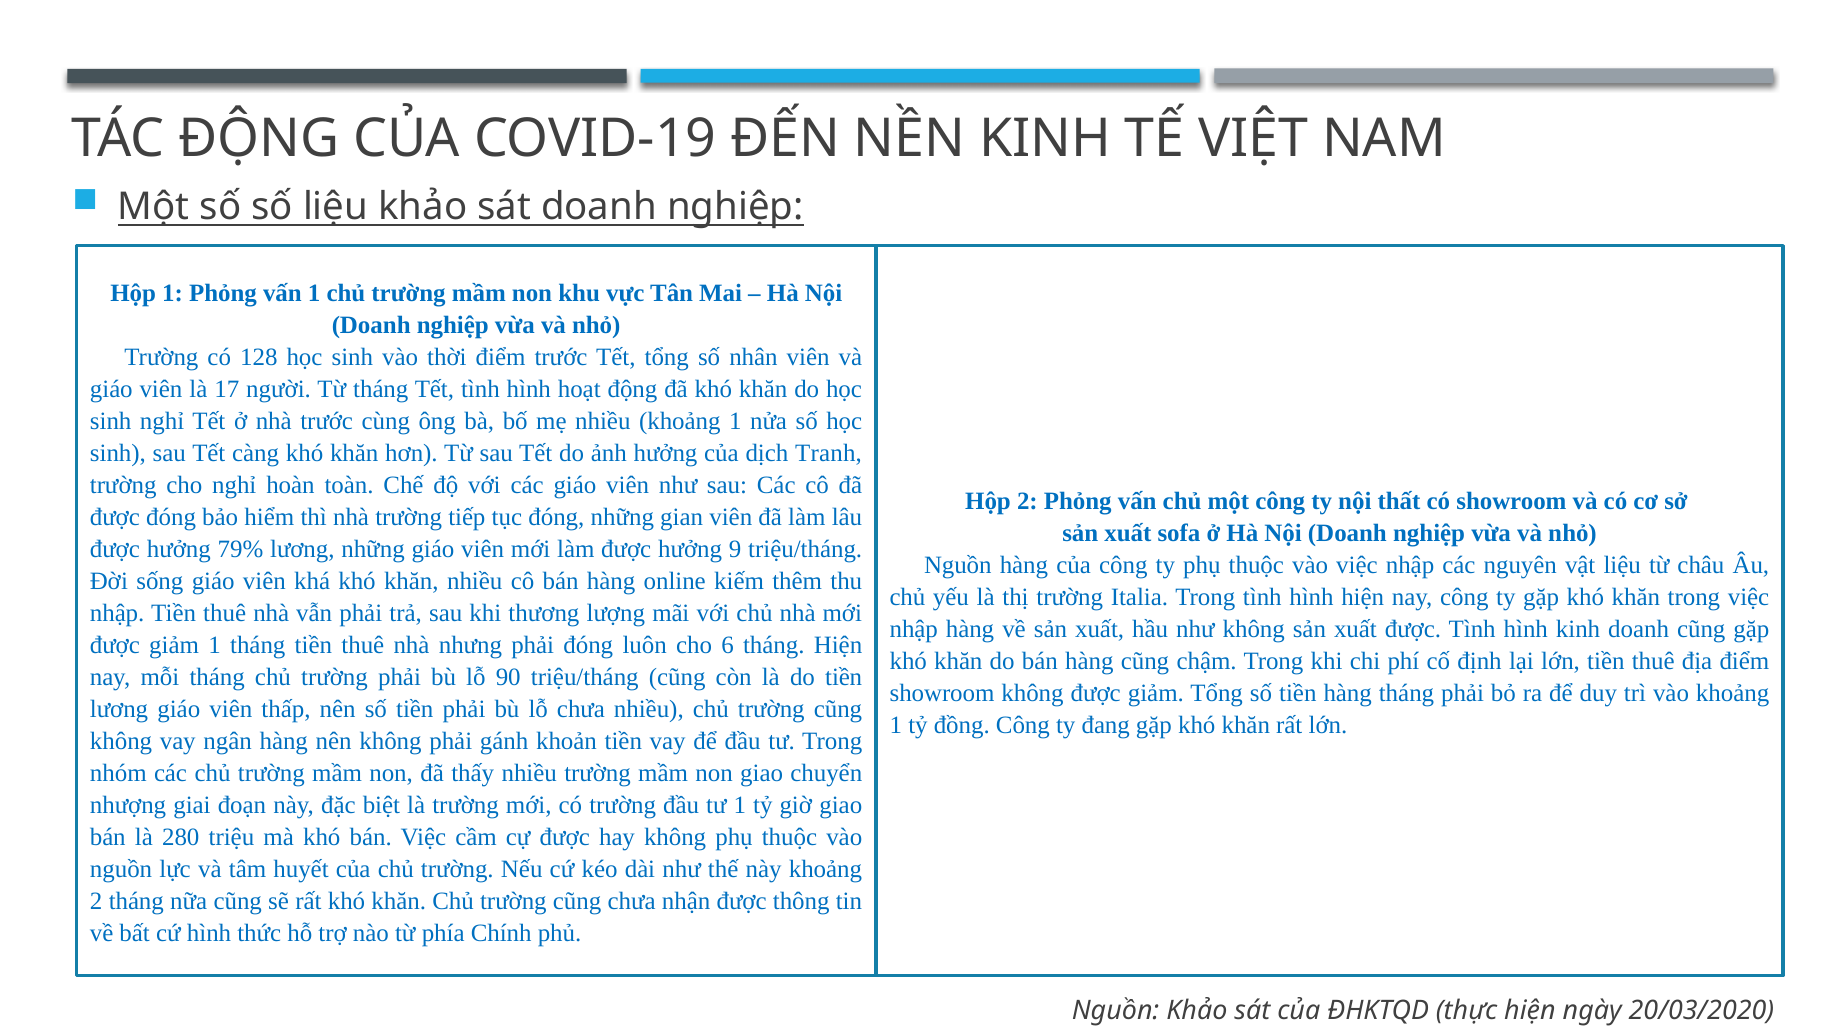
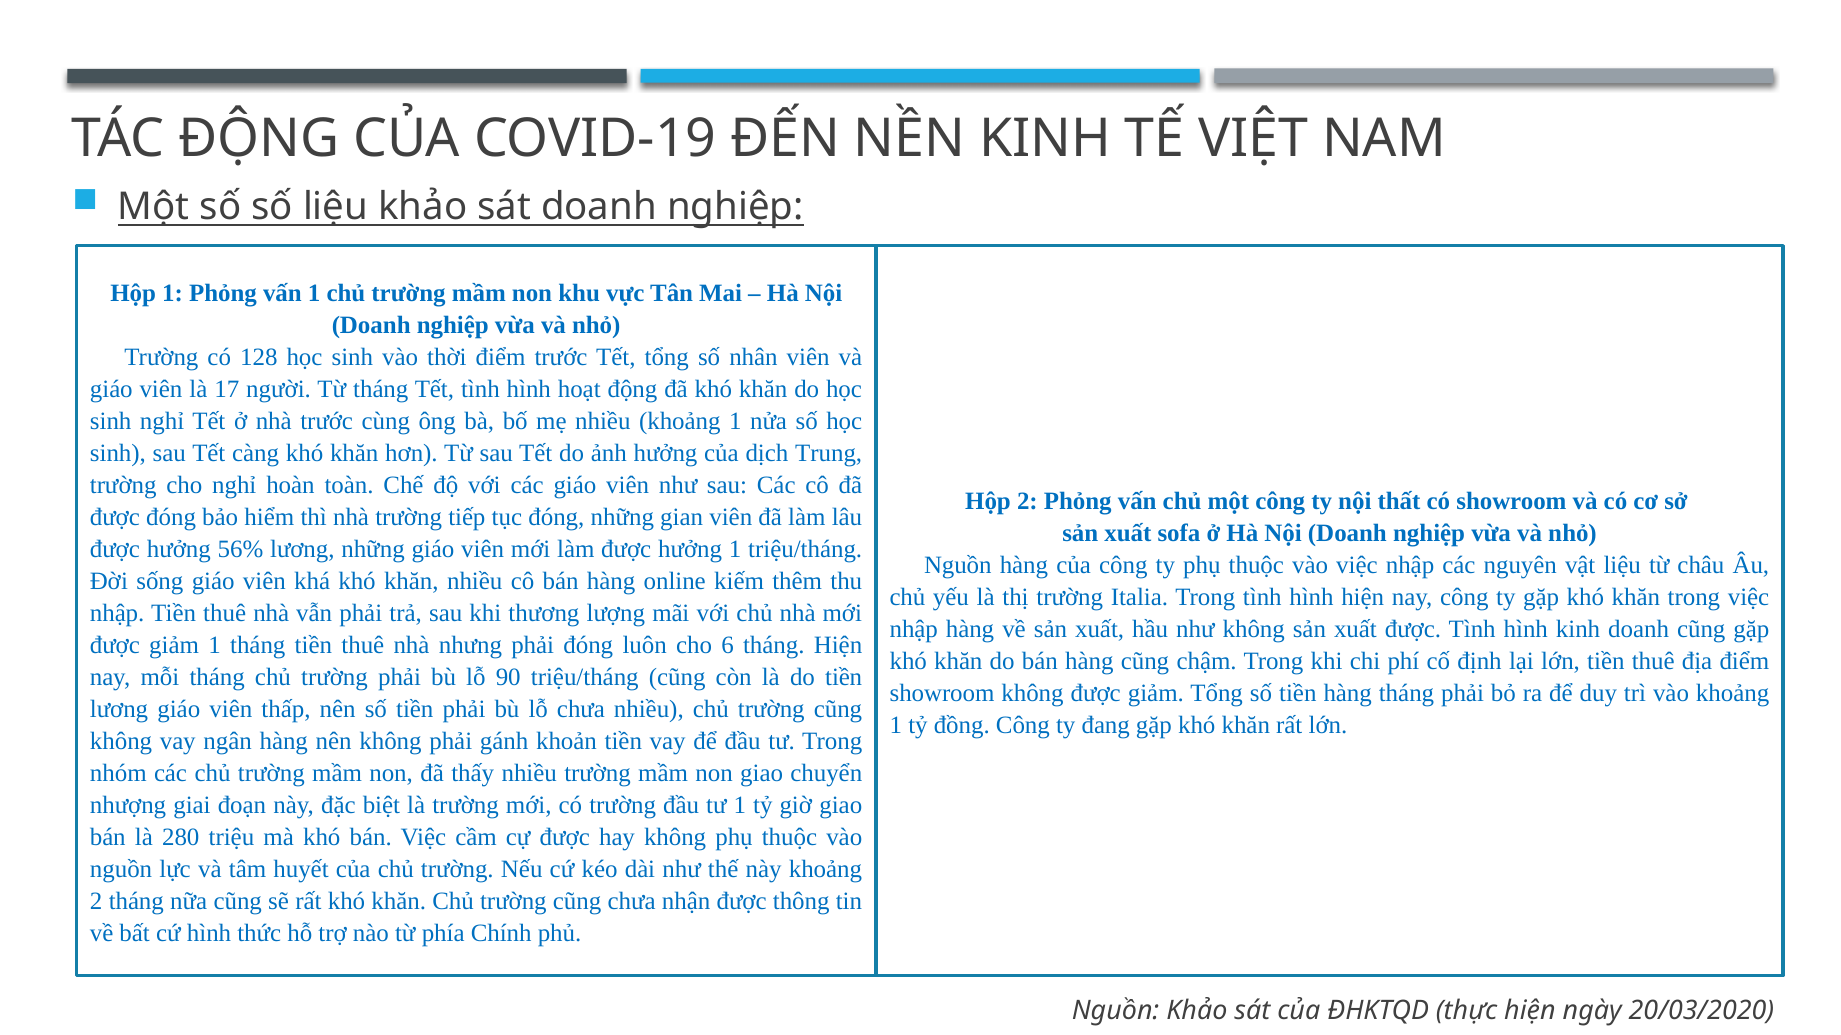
Tranh: Tranh -> Trung (829, 454)
79%: 79% -> 56% (240, 550)
hưởng 9: 9 -> 1 (735, 550)
